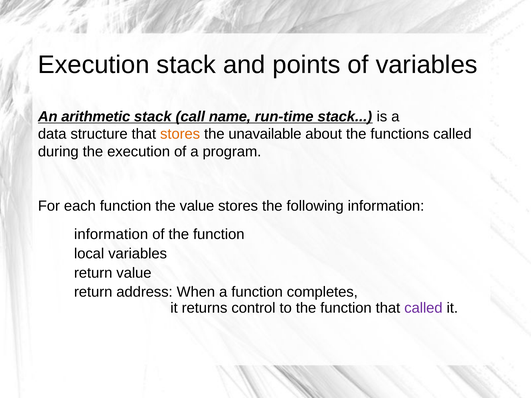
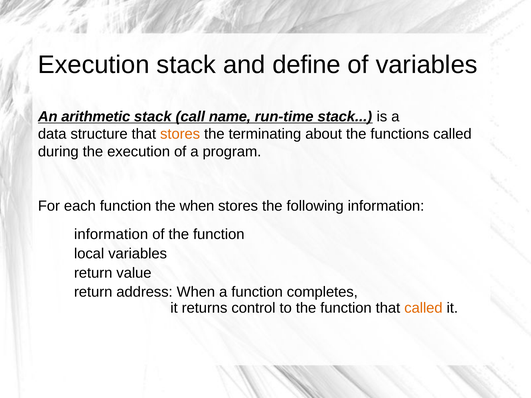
points: points -> define (307, 65)
unavailable: unavailable -> terminating (265, 134)
the value: value -> when (197, 206)
called colour: purple -> orange (423, 308)
